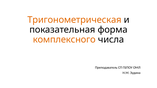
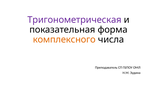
Тригонометрическая colour: orange -> purple (74, 20)
